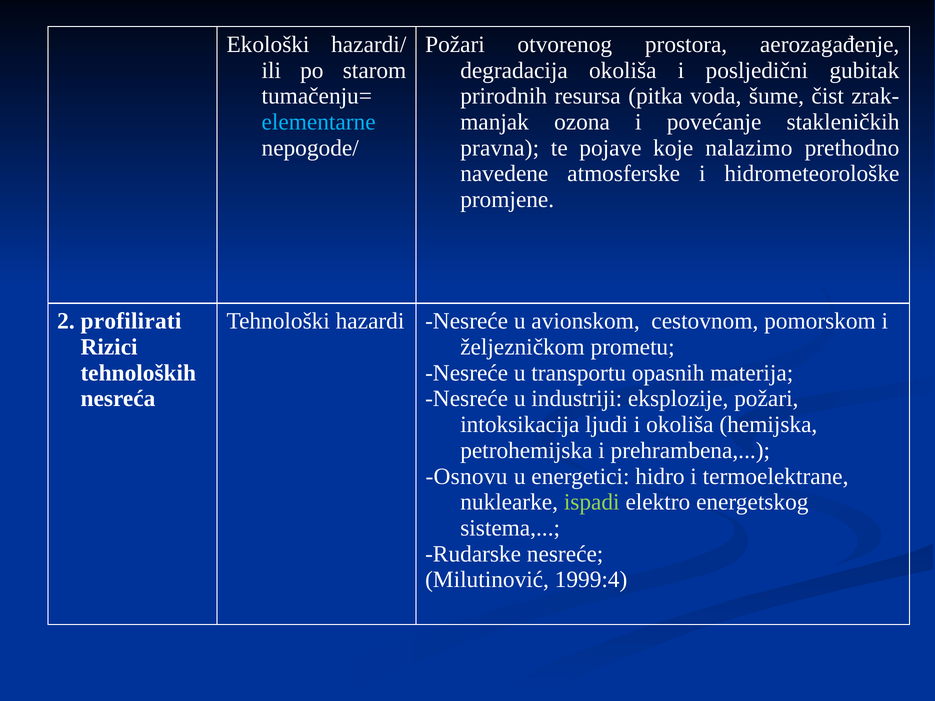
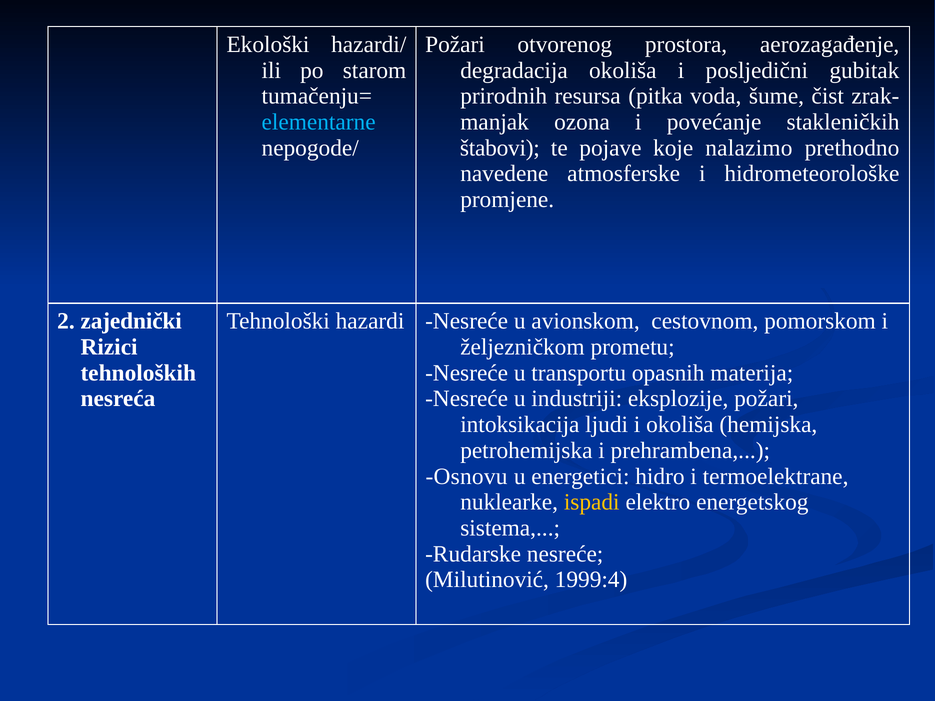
pravna: pravna -> štabovi (500, 148)
profilirati: profilirati -> zajednički (131, 321)
ispadi colour: light green -> yellow (592, 502)
